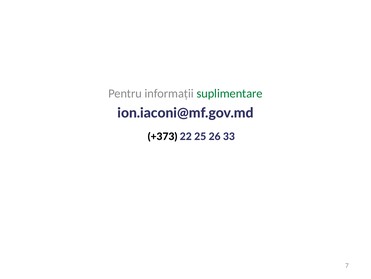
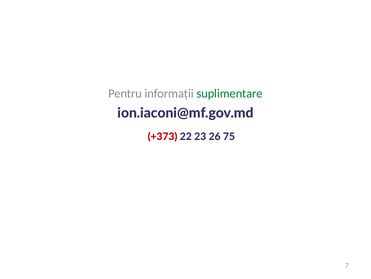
+373 colour: black -> red (163, 136)
25: 25 -> 23 (200, 136)
33: 33 -> 75 (229, 136)
